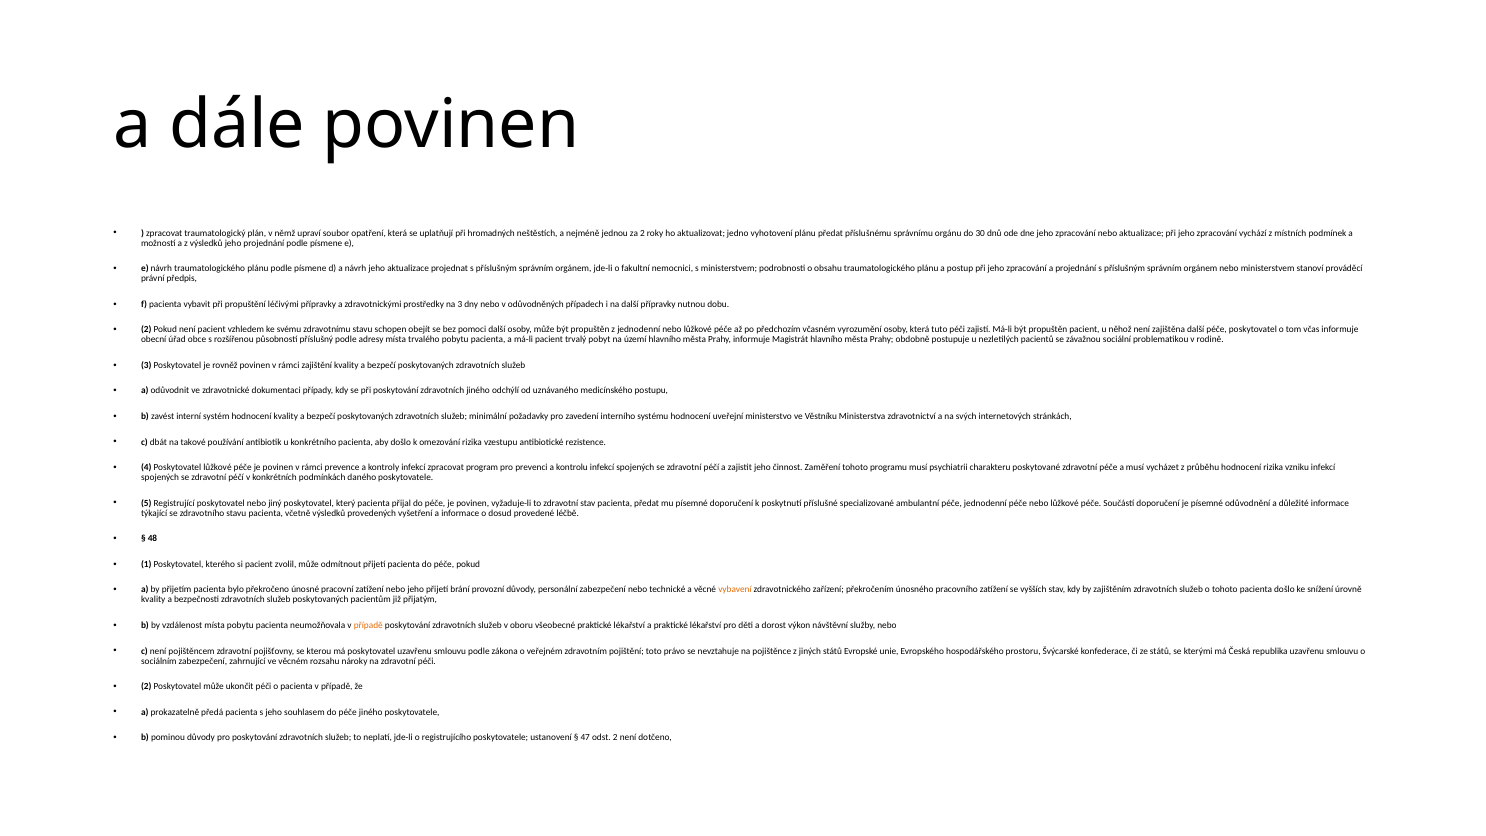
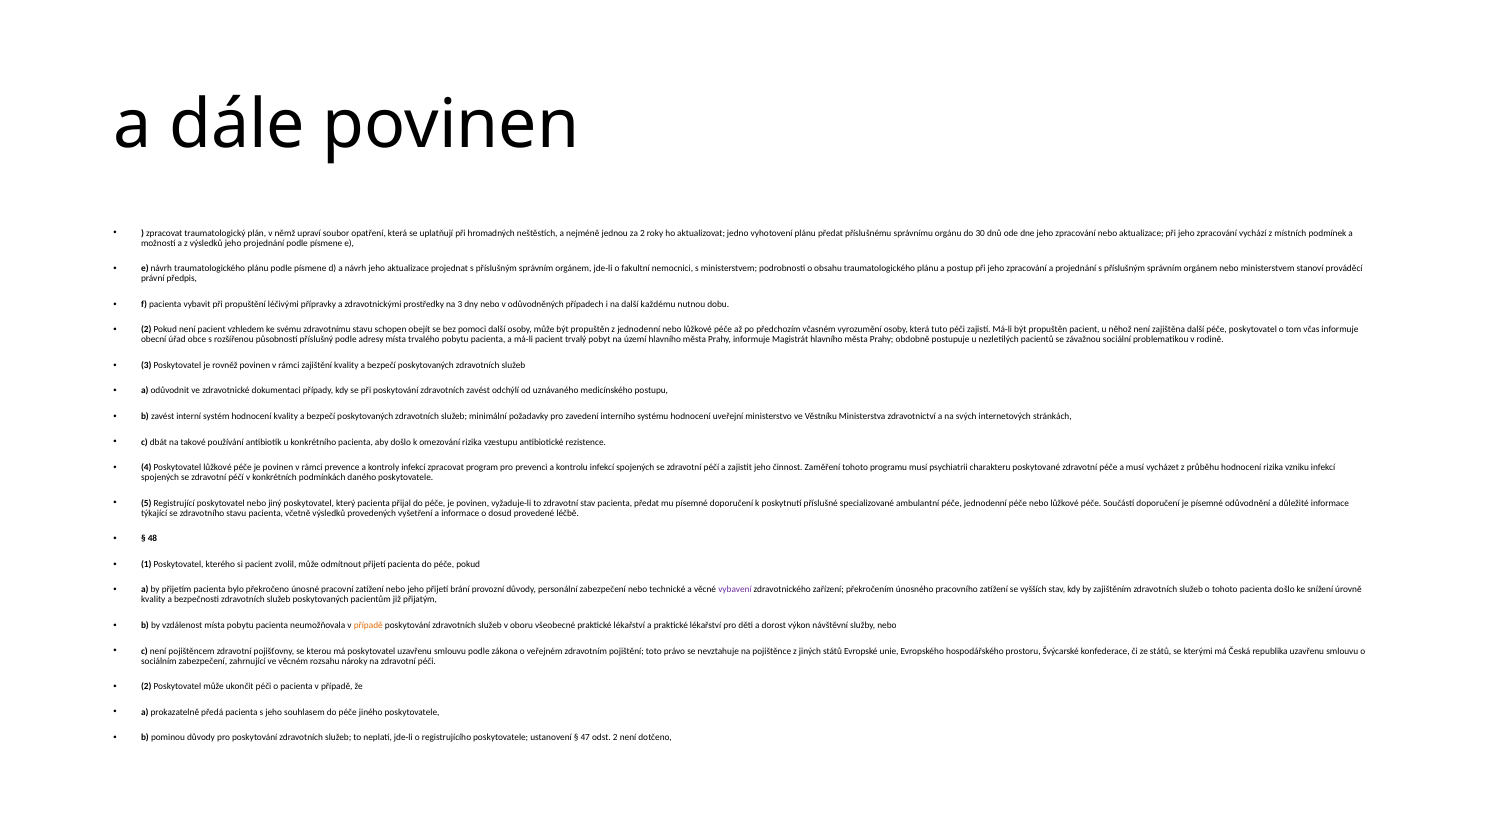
další přípravky: přípravky -> každému (658, 304)
zdravotních jiného: jiného -> zavést (478, 391)
vybavení colour: orange -> purple (735, 590)
